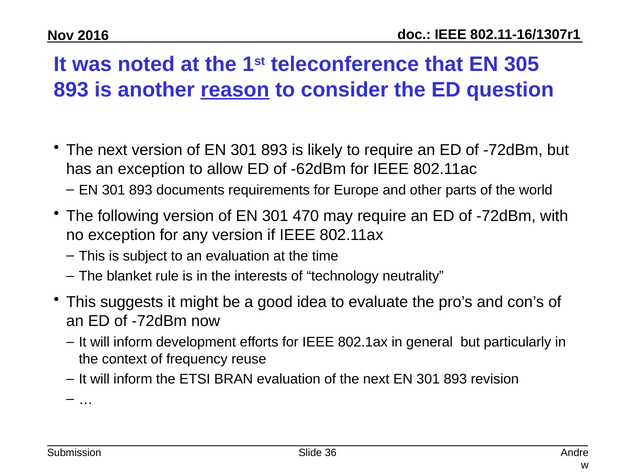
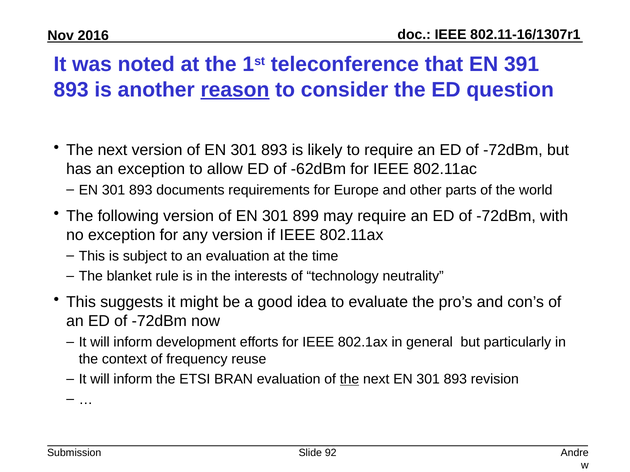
305: 305 -> 391 (522, 65)
470: 470 -> 899 (306, 216)
the underline: none -> present (350, 380)
36: 36 -> 92 (331, 453)
